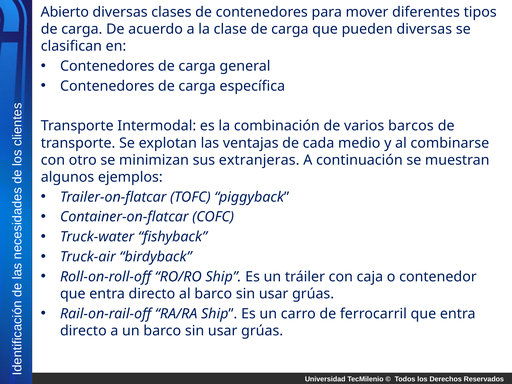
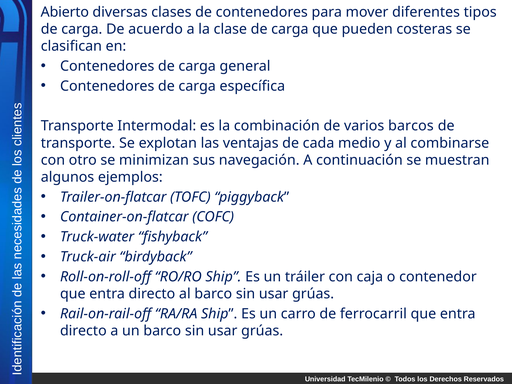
pueden diversas: diversas -> costeras (424, 29)
extranjeras: extranjeras -> navegación (259, 160)
